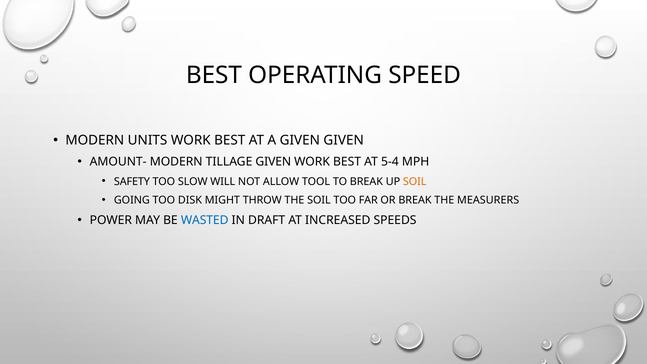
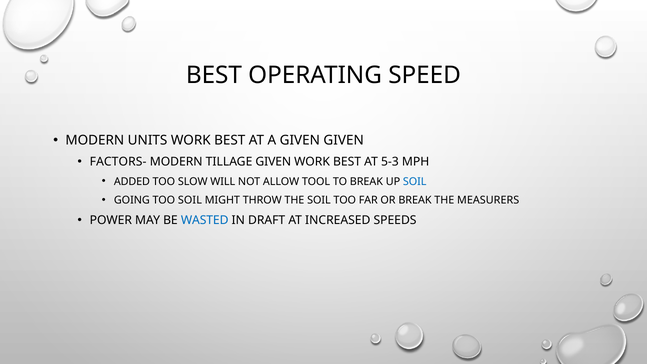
AMOUNT-: AMOUNT- -> FACTORS- (118, 162)
5-4: 5-4 -> 5-3 (390, 162)
SAFETY: SAFETY -> ADDED (132, 181)
SOIL colour: orange -> blue (415, 181)
TOO DISK: DISK -> SOIL (190, 200)
